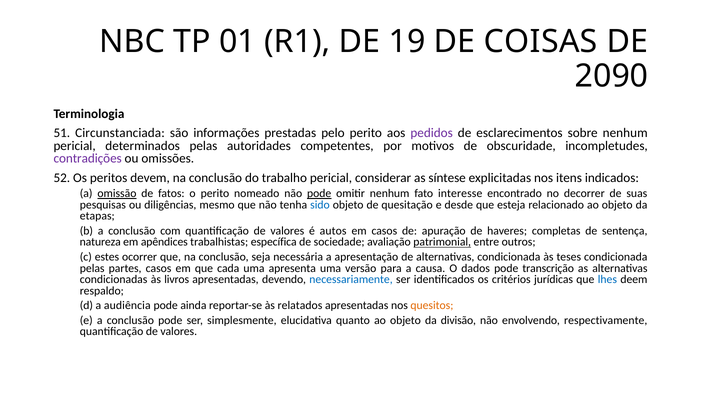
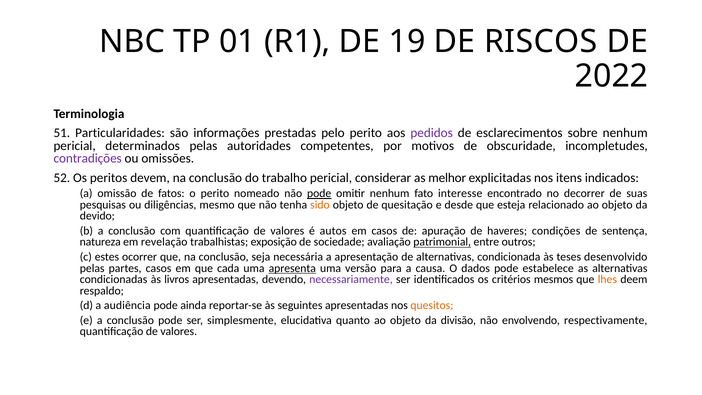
COISAS: COISAS -> RISCOS (541, 42)
2090: 2090 -> 2022 (612, 76)
Circunstanciada: Circunstanciada -> Particularidades (120, 133)
síntese: síntese -> melhor (447, 178)
omissão underline: present -> none (117, 193)
sido colour: blue -> orange (320, 205)
etapas: etapas -> devido (97, 216)
completas: completas -> condições (556, 231)
apêndices: apêndices -> revelação (164, 242)
específica: específica -> exposição (274, 242)
teses condicionada: condicionada -> desenvolvido (616, 257)
apresenta underline: none -> present (292, 268)
transcrição: transcrição -> estabelece (548, 268)
necessariamente colour: blue -> purple (351, 279)
jurídicas: jurídicas -> mesmos (554, 279)
lhes colour: blue -> orange (607, 279)
relatados: relatados -> seguintes (300, 305)
